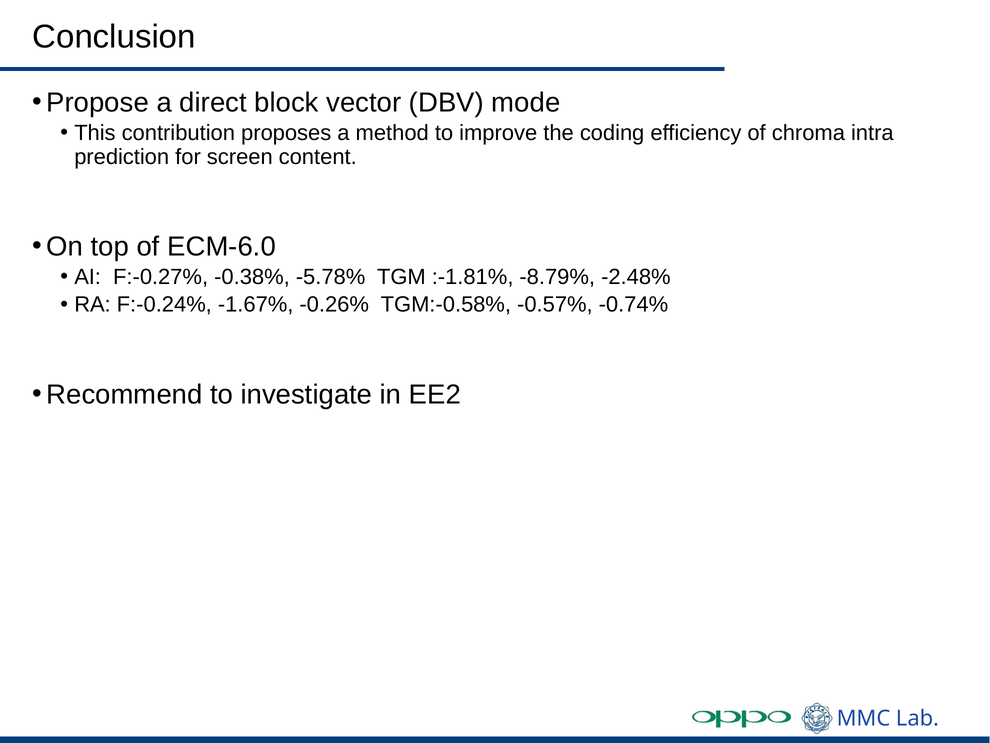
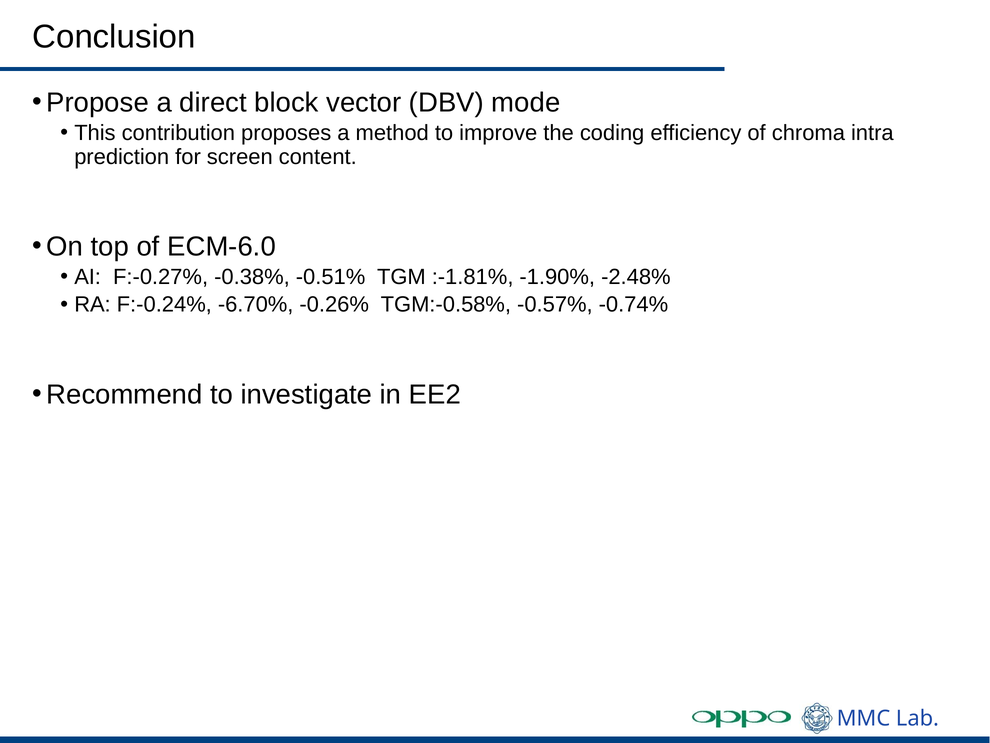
-5.78%: -5.78% -> -0.51% (331, 277)
-8.79%: -8.79% -> -1.90% (557, 277)
-1.67%: -1.67% -> -6.70% (256, 305)
